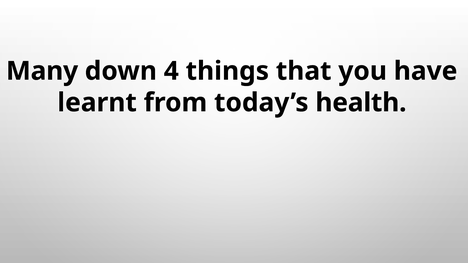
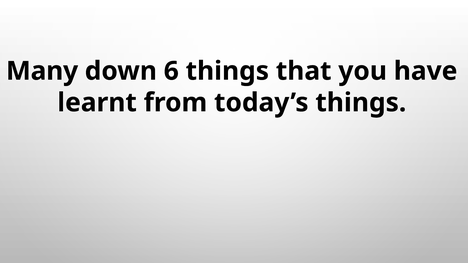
4: 4 -> 6 (171, 71)
today’s health: health -> things (361, 103)
